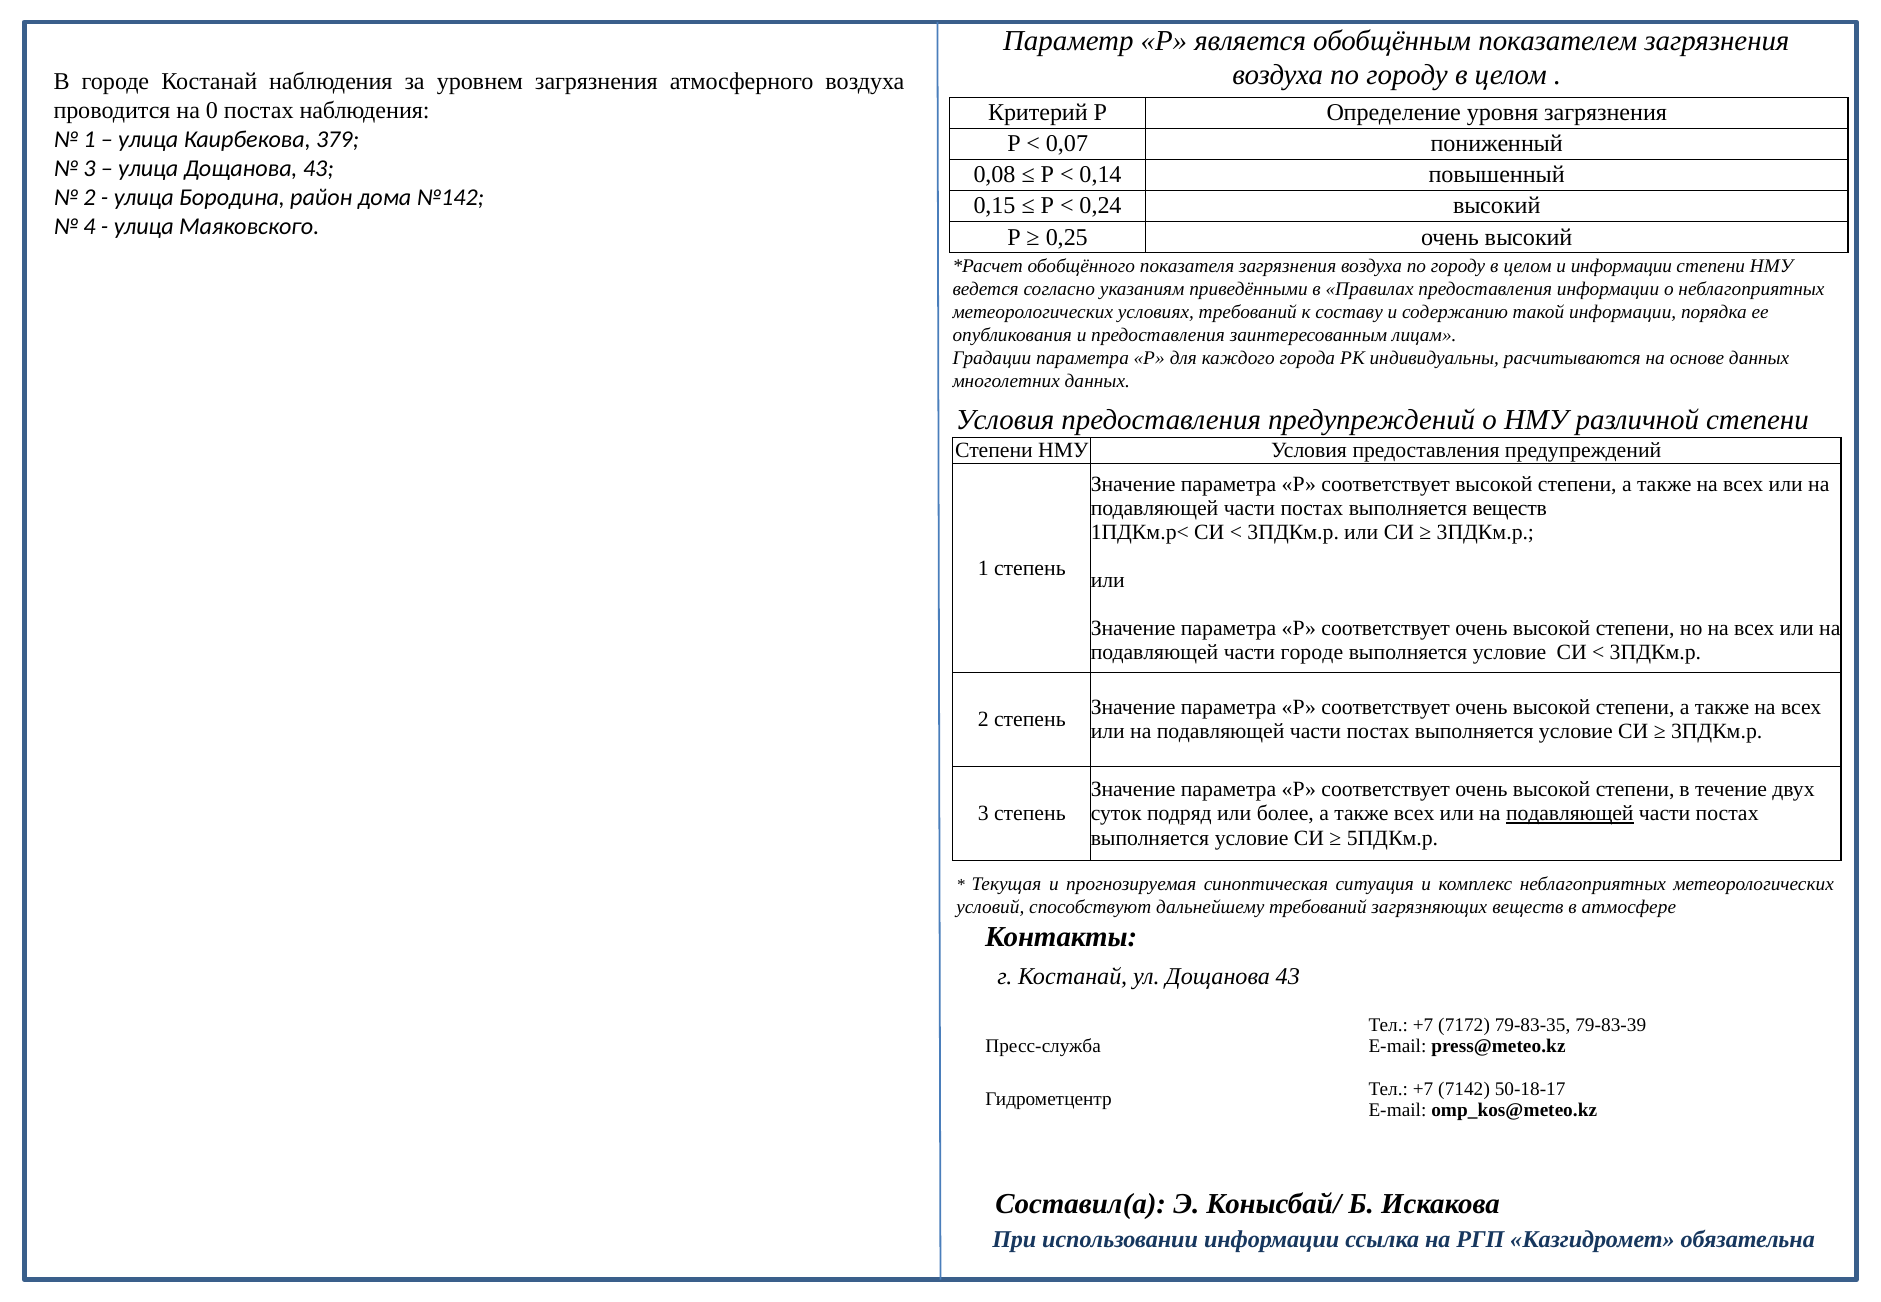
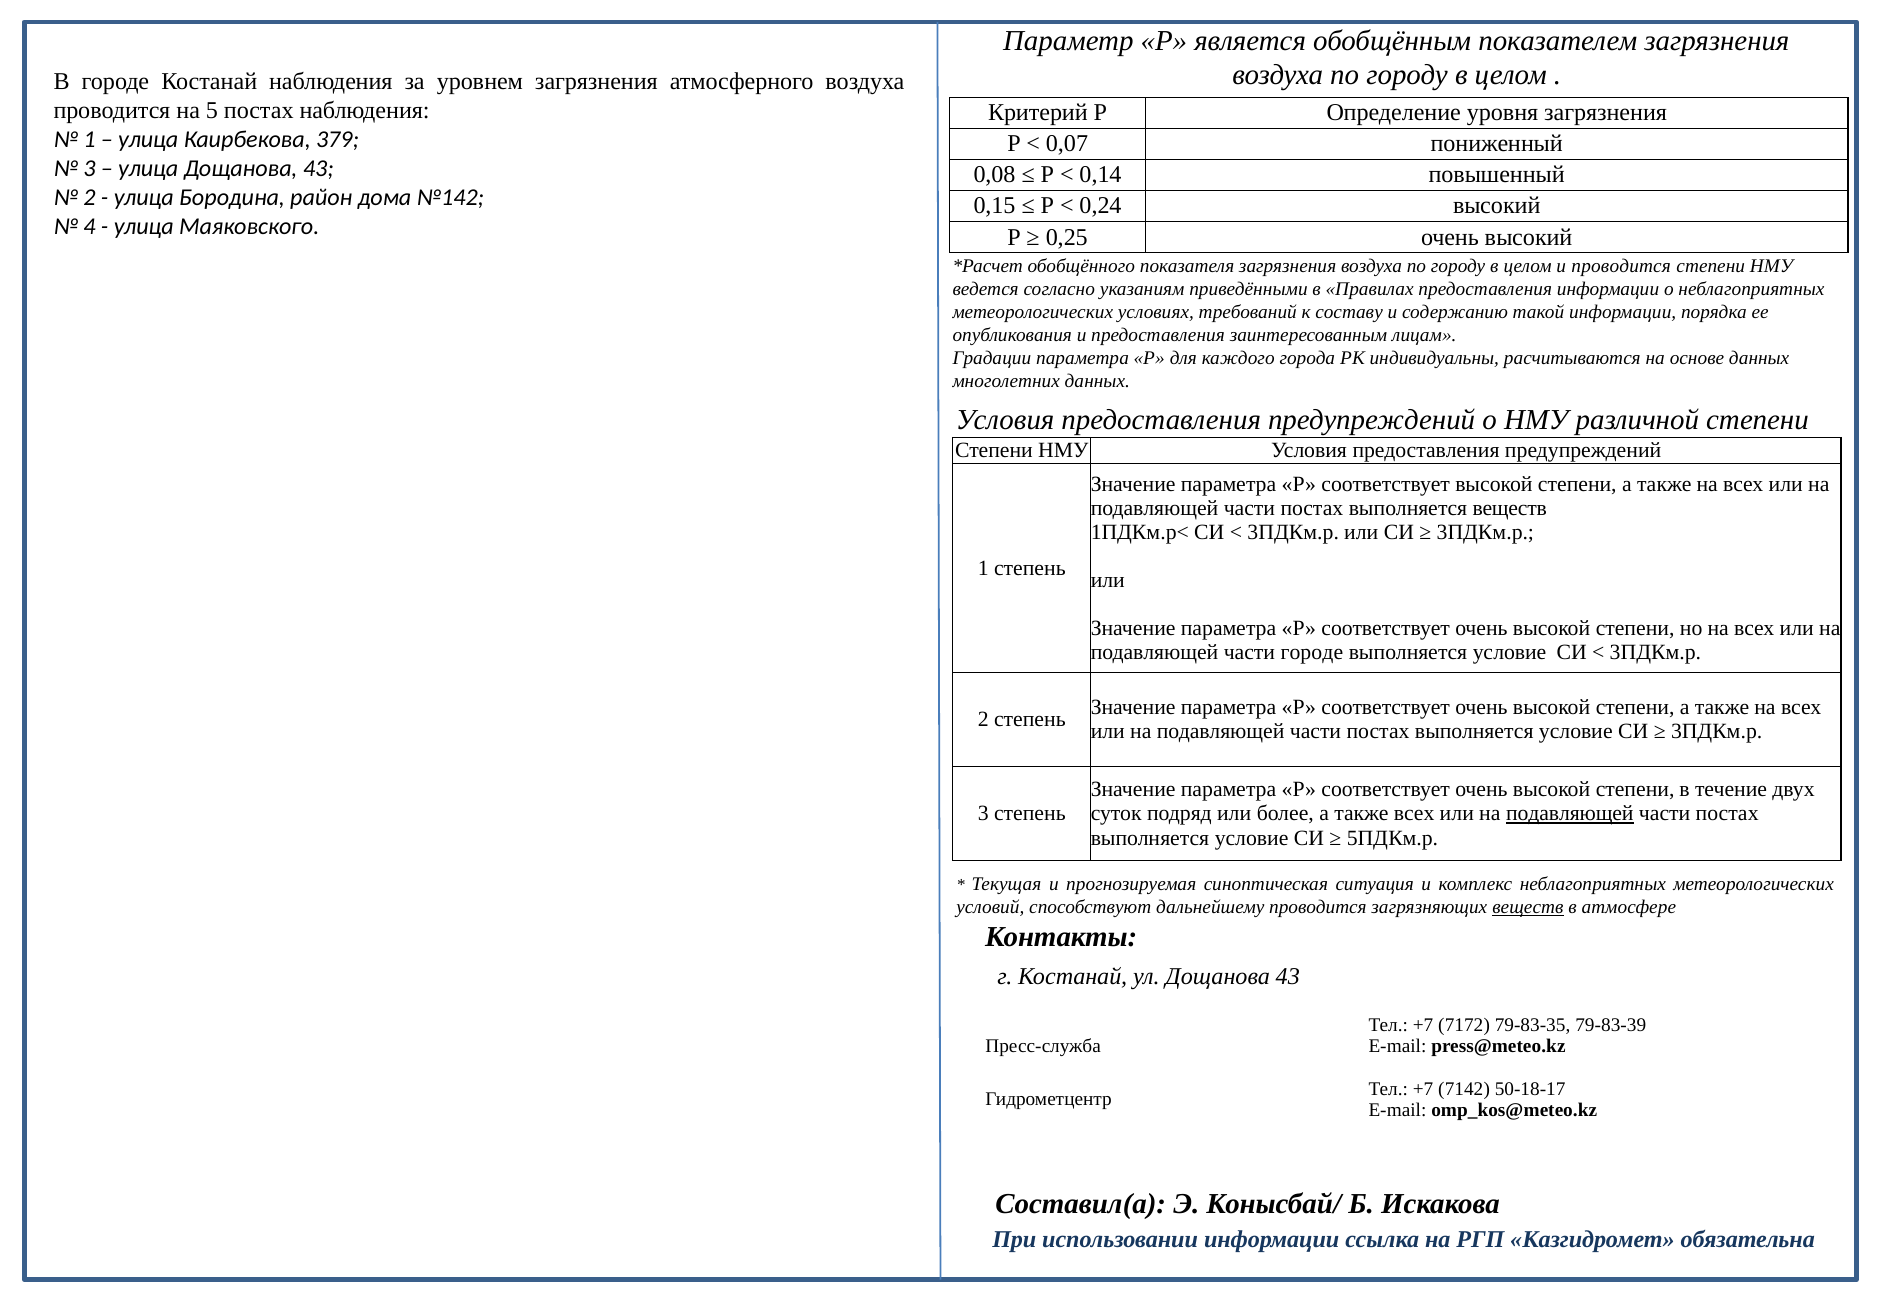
0: 0 -> 5 (212, 110)
и информации: информации -> проводится (1621, 266)
дальнейшему требований: требований -> проводится (1318, 908)
веществ underline: none -> present (1528, 908)
